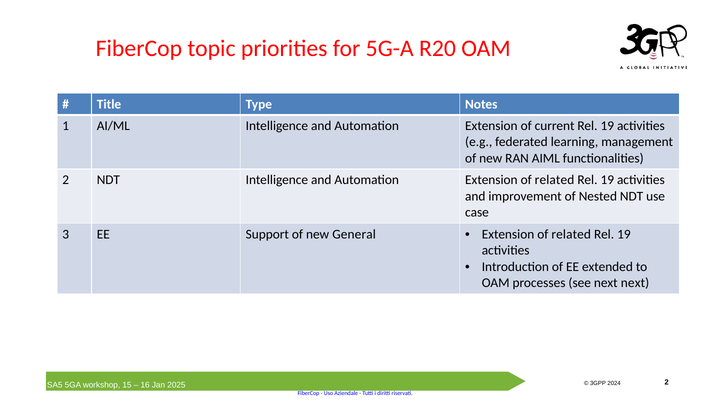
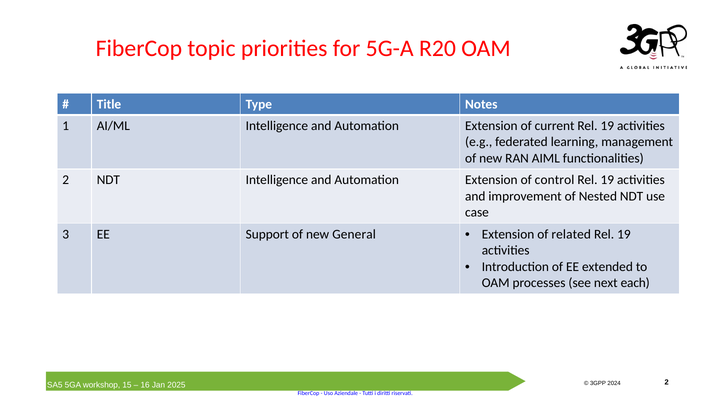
Automation Extension of related: related -> control (555, 180)
next next: next -> each (635, 283)
